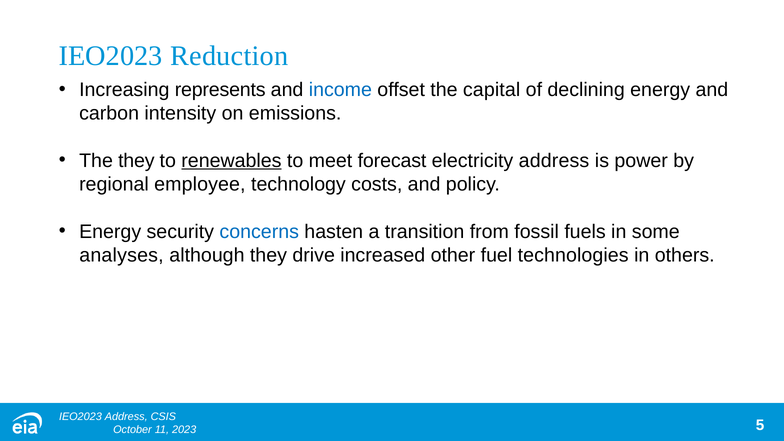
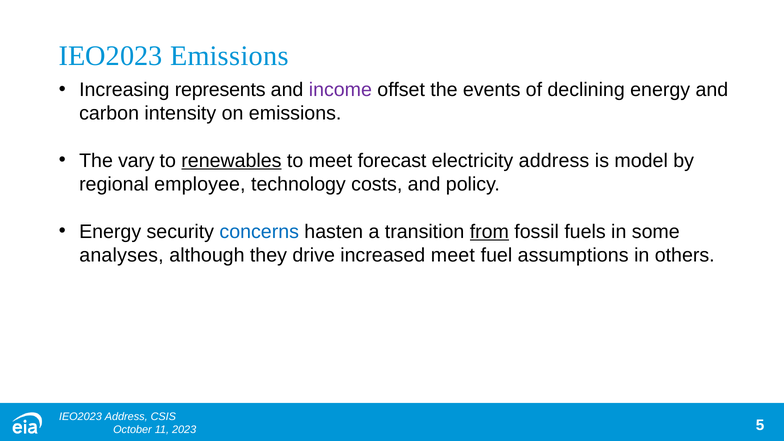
IEO2023 Reduction: Reduction -> Emissions (229, 56)
income colour: blue -> purple (340, 90)
capital: capital -> events (492, 90)
The they: they -> vary (136, 161)
power: power -> model (641, 161)
from underline: none -> present (489, 232)
increased other: other -> meet (453, 255)
technologies: technologies -> assumptions (573, 255)
